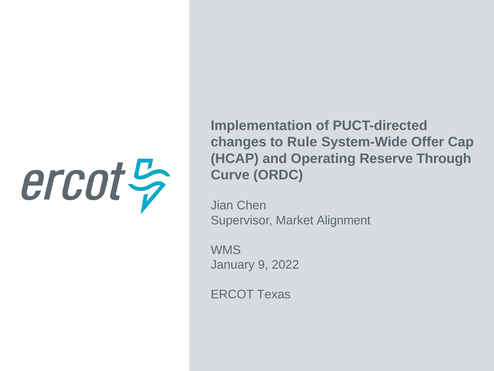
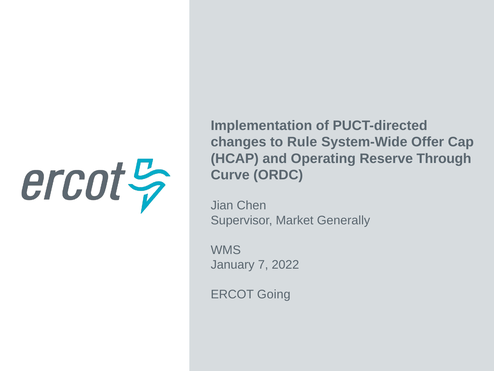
Alignment: Alignment -> Generally (344, 220)
9: 9 -> 7 (263, 264)
Texas: Texas -> Going (274, 294)
